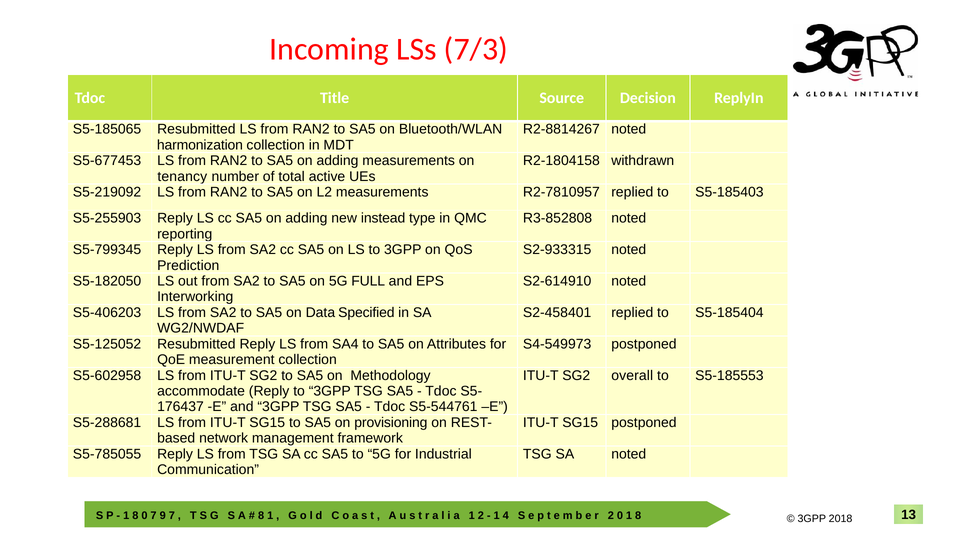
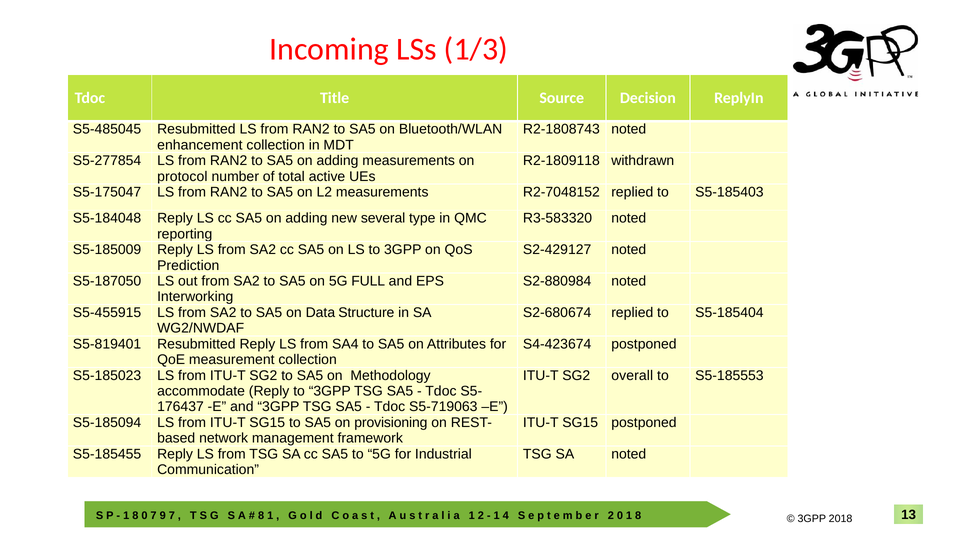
7/3: 7/3 -> 1/3 (476, 49)
S5-185065: S5-185065 -> S5-485045 (107, 129)
R2-8814267: R2-8814267 -> R2-1808743 (561, 129)
harmonization: harmonization -> enhancement (200, 145)
S5-677453: S5-677453 -> S5-277854 (107, 161)
R2-1804158: R2-1804158 -> R2-1809118 (561, 161)
tenancy: tenancy -> protocol (182, 176)
S5-219092: S5-219092 -> S5-175047 (107, 192)
R2-7810957: R2-7810957 -> R2-7048152 (561, 192)
S5-255903: S5-255903 -> S5-184048 (107, 218)
instead: instead -> several (383, 218)
R3-852808: R3-852808 -> R3-583320 (558, 218)
S5-799345: S5-799345 -> S5-185009 (107, 250)
S2-933315: S2-933315 -> S2-429127 (557, 250)
S5-182050: S5-182050 -> S5-187050 (107, 281)
S2-614910: S2-614910 -> S2-880984 (557, 281)
S5-406203: S5-406203 -> S5-455915 (107, 313)
Specified: Specified -> Structure (366, 313)
S2-458401: S2-458401 -> S2-680674 (557, 313)
S5-125052: S5-125052 -> S5-819401 (107, 344)
S4-549973: S4-549973 -> S4-423674 (557, 344)
S5-602958: S5-602958 -> S5-185023 (107, 375)
S5-544761: S5-544761 -> S5-719063 (443, 407)
S5-288681: S5-288681 -> S5-185094 (107, 422)
S5-785055: S5-785055 -> S5-185455 (107, 454)
